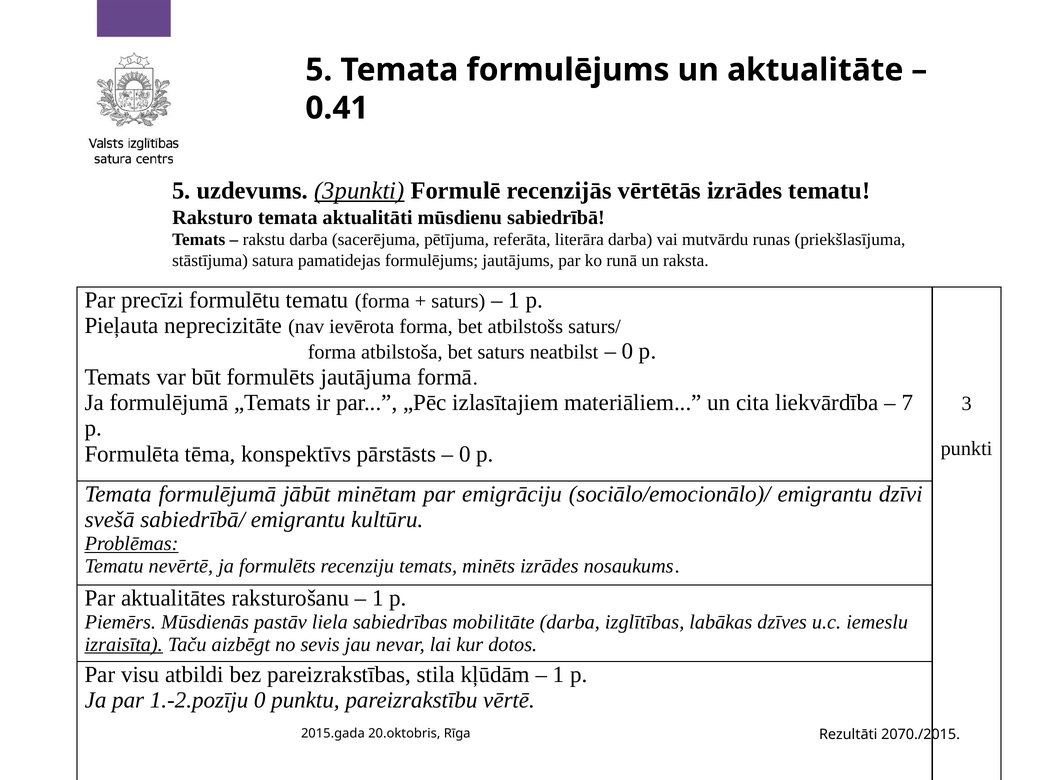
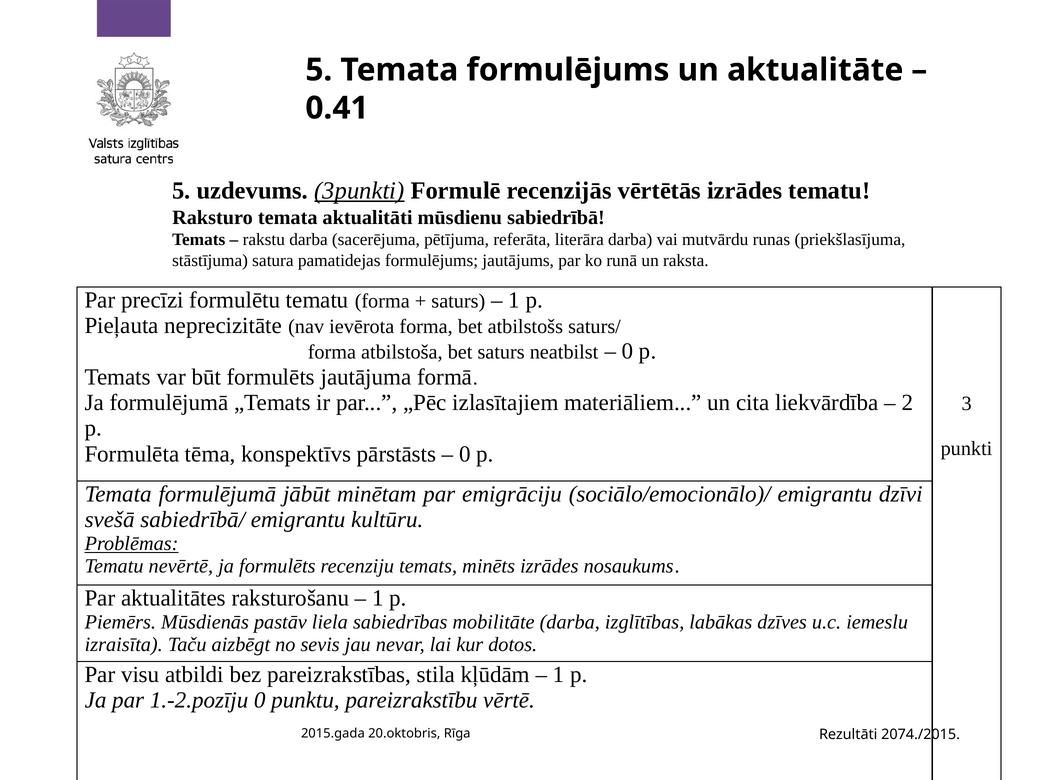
7: 7 -> 2 (907, 403)
izraisīta underline: present -> none (124, 644)
2070./2015: 2070./2015 -> 2074./2015 (921, 734)
